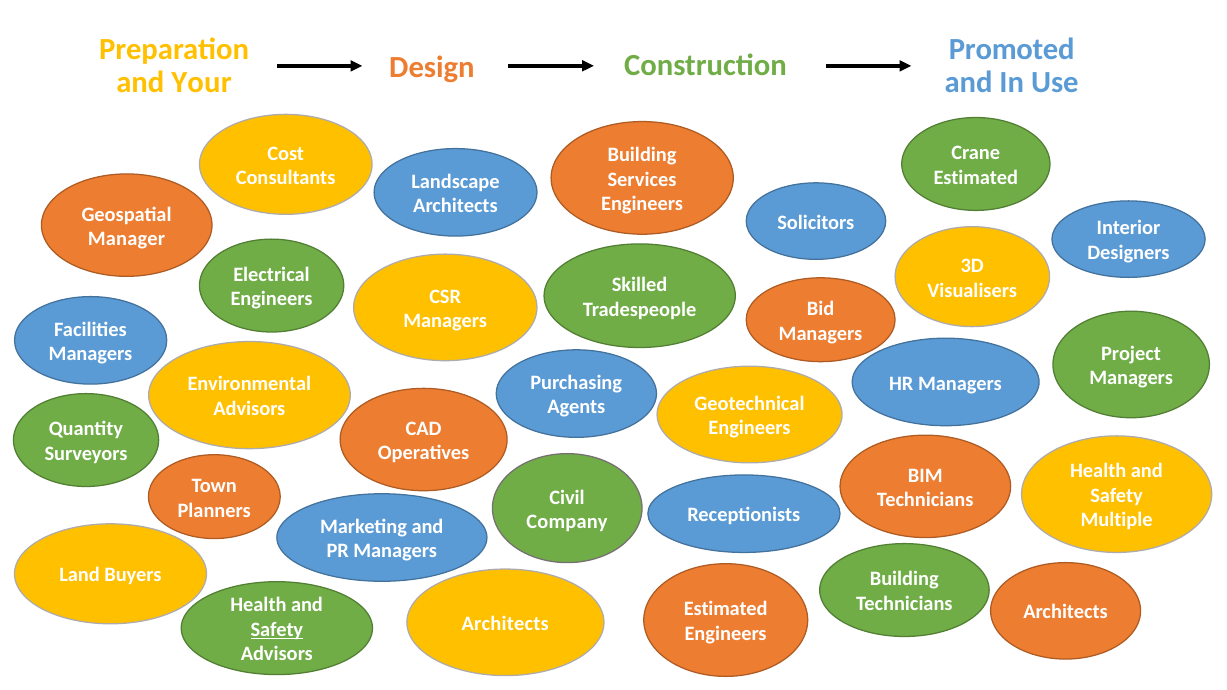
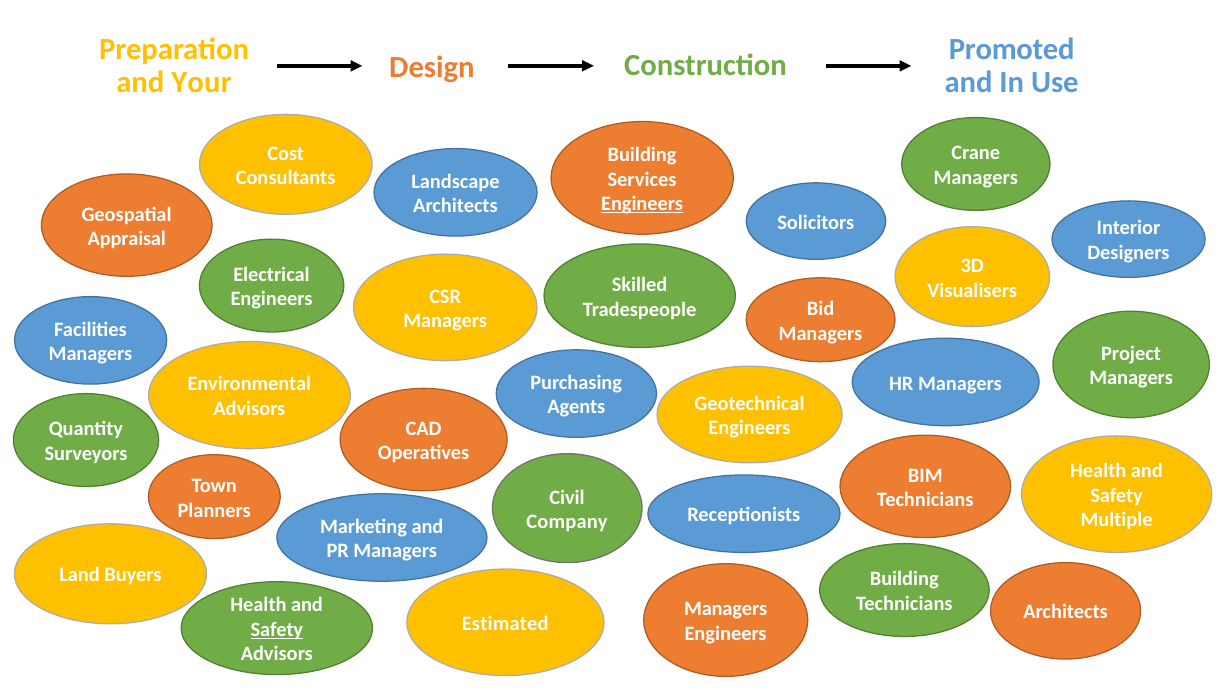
Estimated: Estimated -> Managers (976, 178)
Engineers underline: none -> present (642, 204)
Manager: Manager -> Appraisal (127, 239)
Estimated: Estimated -> Managers (726, 609)
Architects: Architects -> Estimated (505, 624)
